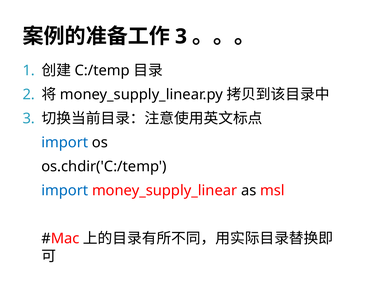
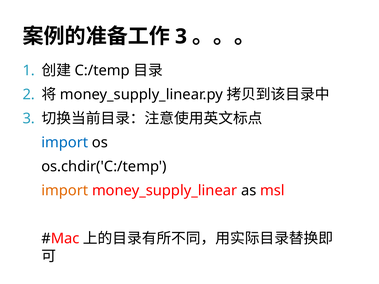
import colour: blue -> orange (65, 191)
